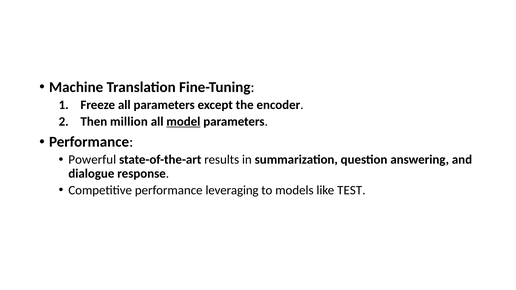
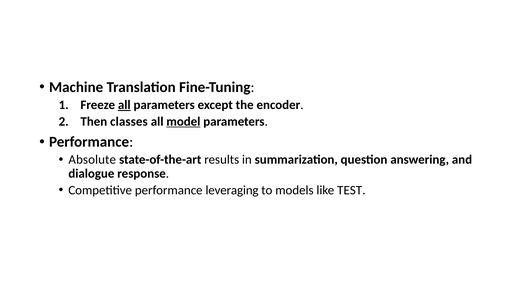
all underline: none -> present (124, 105)
million: million -> classes (129, 122)
Powerful: Powerful -> Absolute (92, 160)
